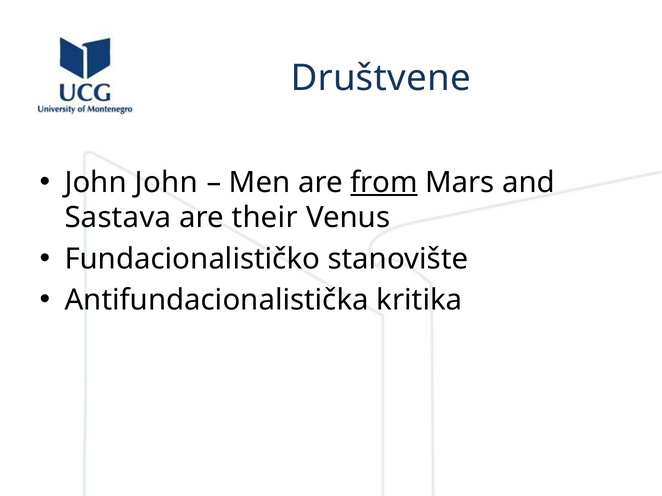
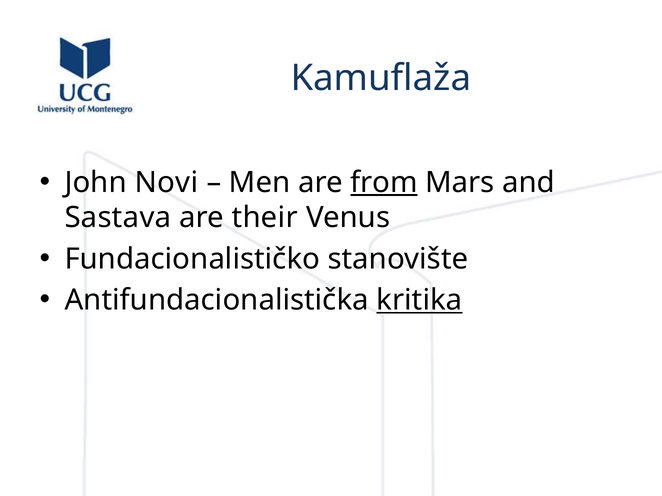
Društvene: Društvene -> Kamuflaža (381, 78)
John John: John -> Novi (166, 183)
kritika underline: none -> present (419, 300)
